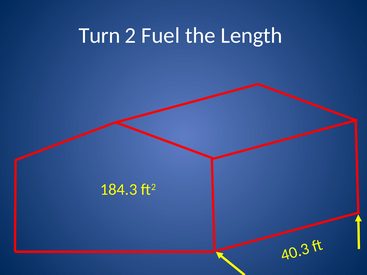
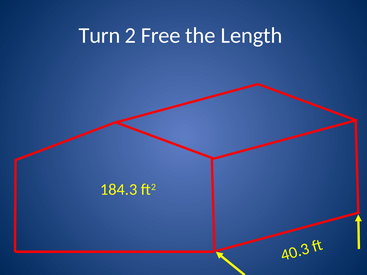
Fuel: Fuel -> Free (161, 36)
